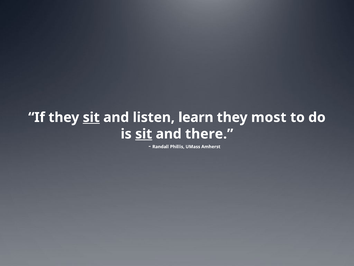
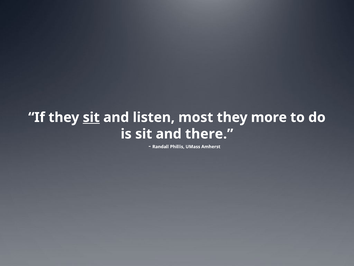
learn: learn -> most (196, 117)
most: most -> more (269, 117)
sit underline: present -> none (144, 134)
